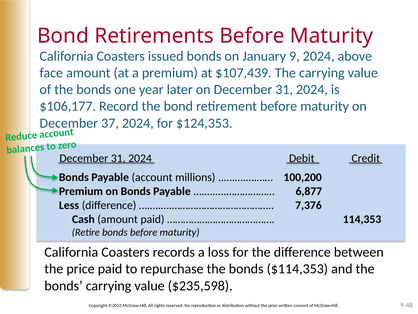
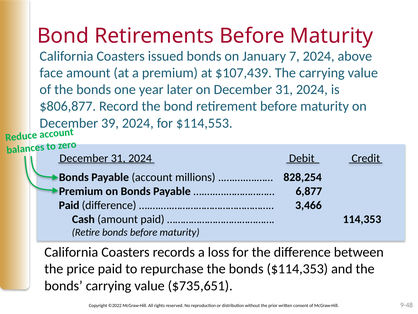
9: 9 -> 7 (294, 56)
$106,177: $106,177 -> $806,877 (68, 106)
37: 37 -> 39 (110, 123)
$124,353: $124,353 -> $114,553 (204, 123)
100,200: 100,200 -> 828,254 (303, 177)
Less: Less -> Paid (69, 205)
7,376: 7,376 -> 3,466 (309, 205)
$235,598: $235,598 -> $735,651 (200, 285)
